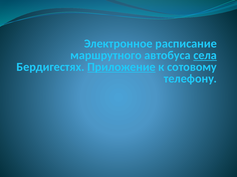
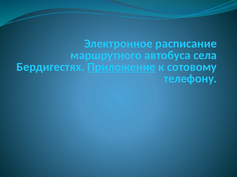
села underline: present -> none (205, 56)
